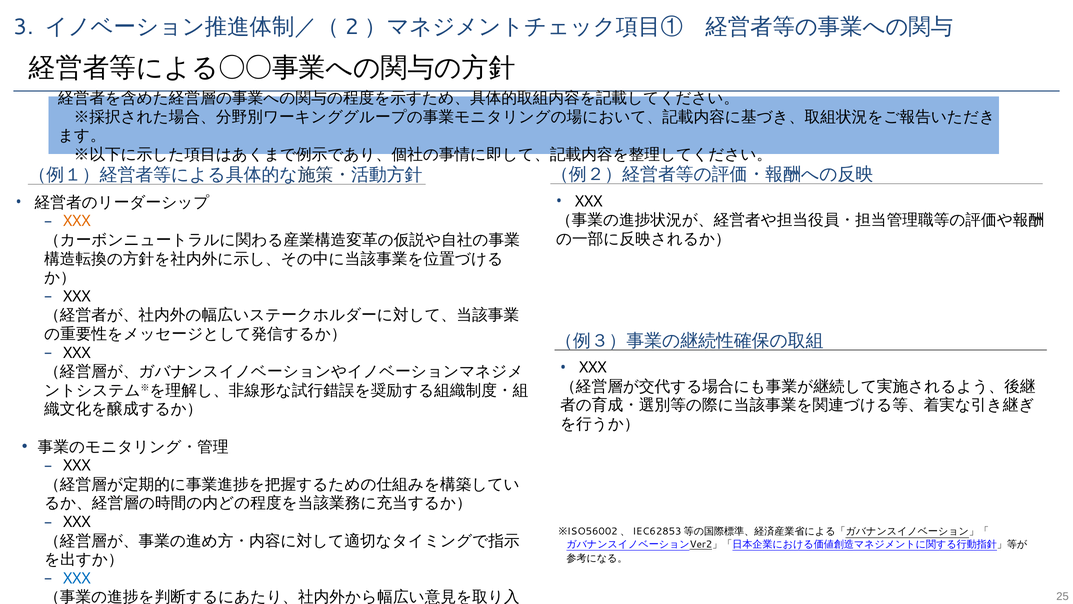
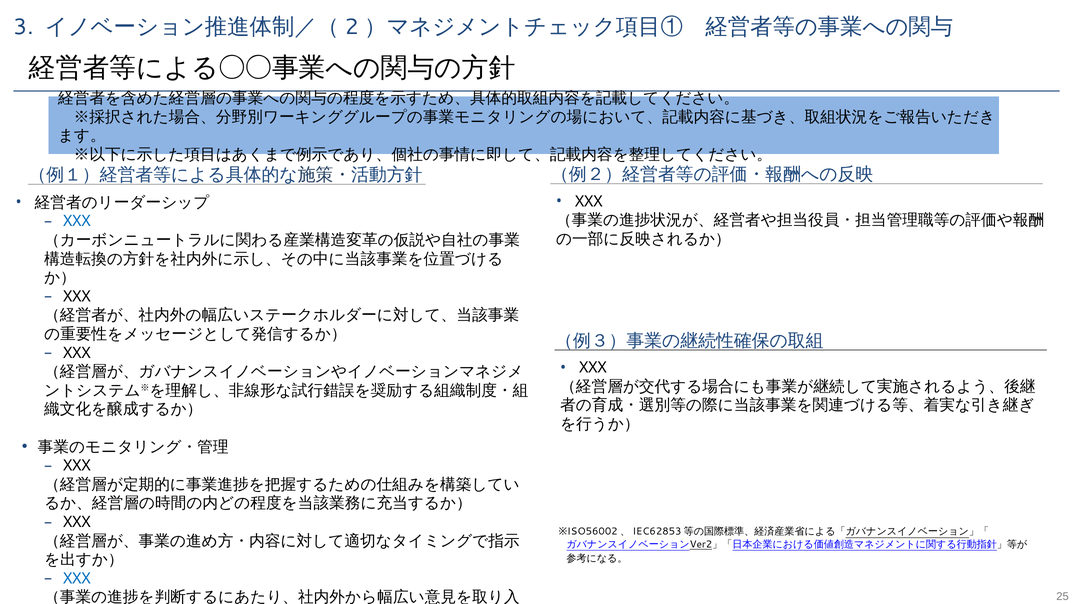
XXX colour: orange -> blue (77, 221)
